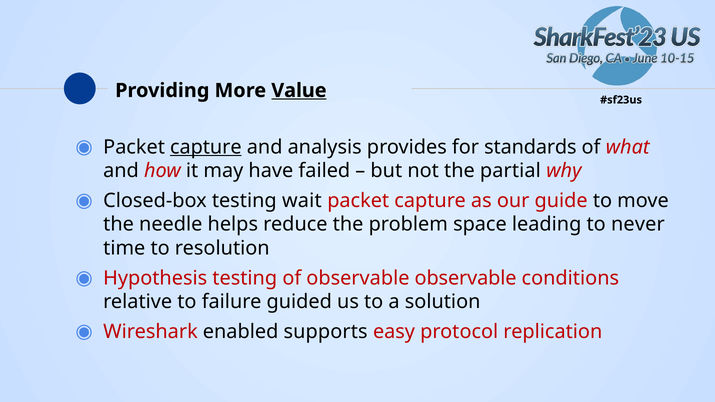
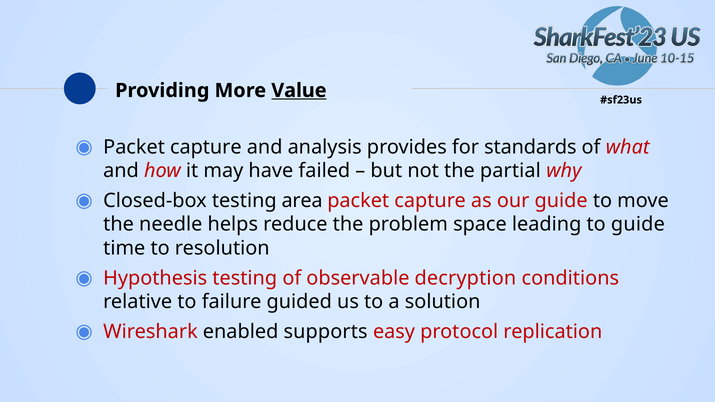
capture underline: present -> none (206, 147)
wait: wait -> area (302, 201)
to never: never -> guide (638, 225)
observable observable: observable -> decryption (465, 278)
